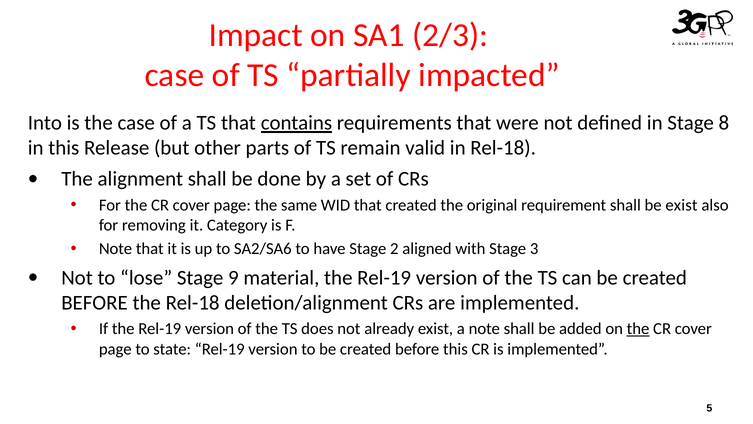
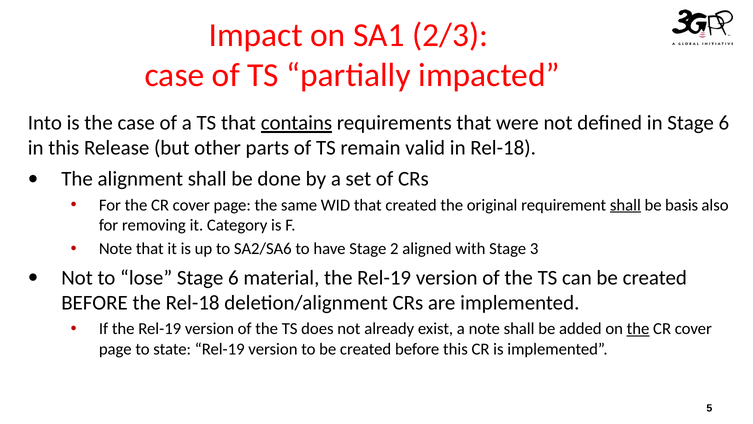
in Stage 8: 8 -> 6 (724, 123)
shall underline: none -> present (625, 205)
be exist: exist -> basis (682, 205)
lose Stage 9: 9 -> 6 (233, 277)
